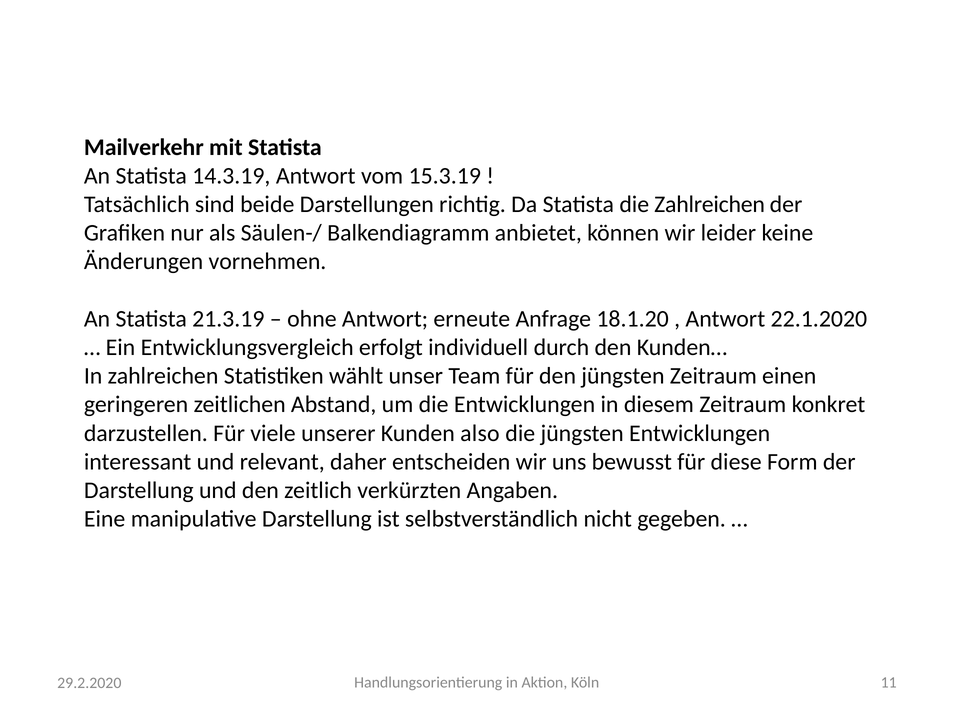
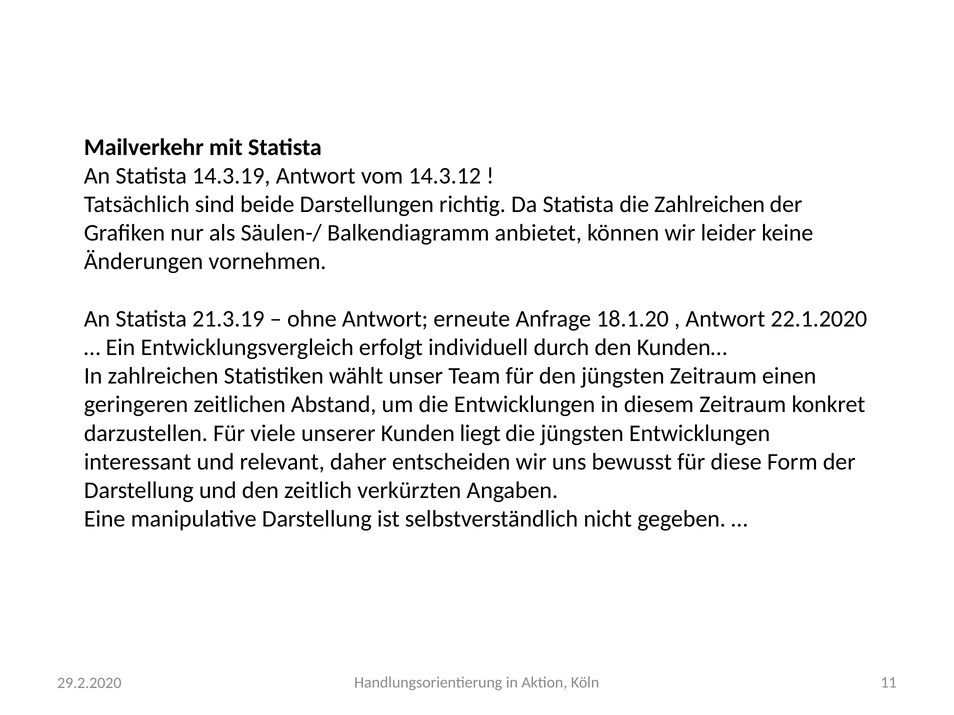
15.3.19: 15.3.19 -> 14.3.12 (445, 176)
also: also -> liegt (480, 434)
